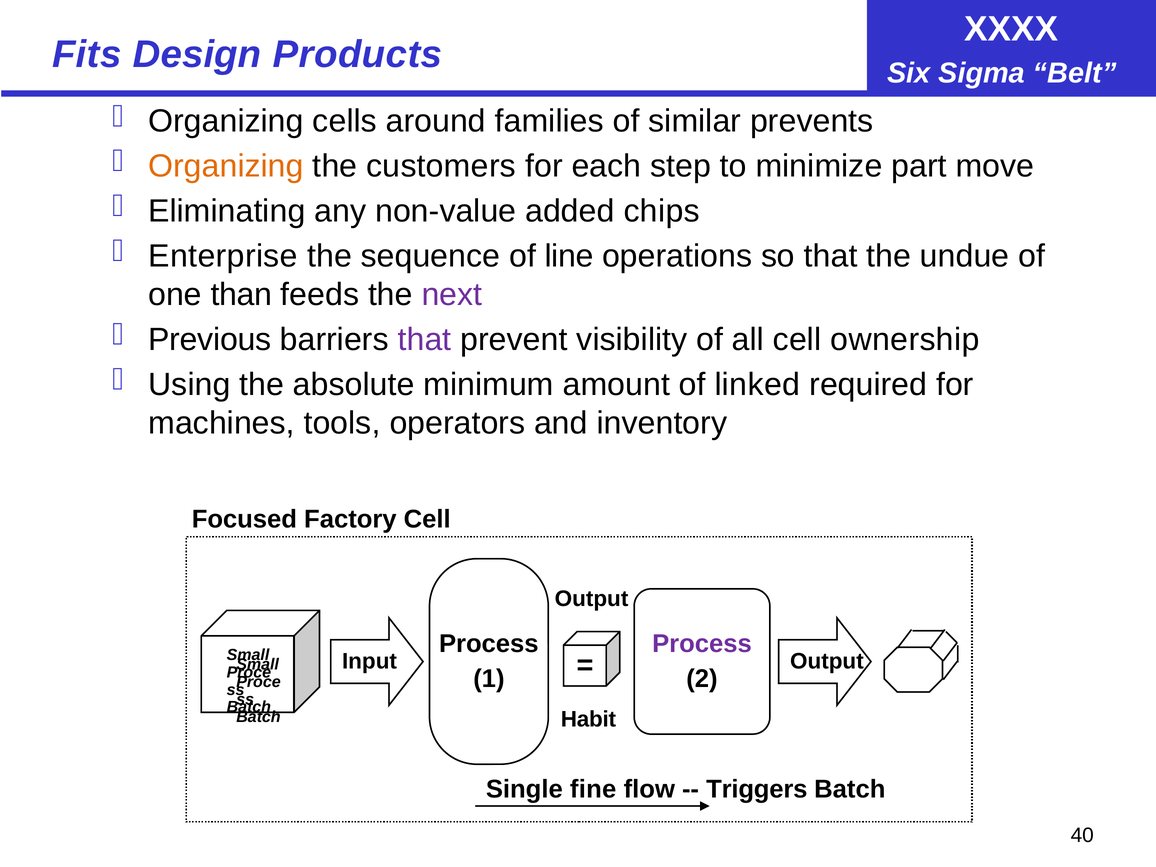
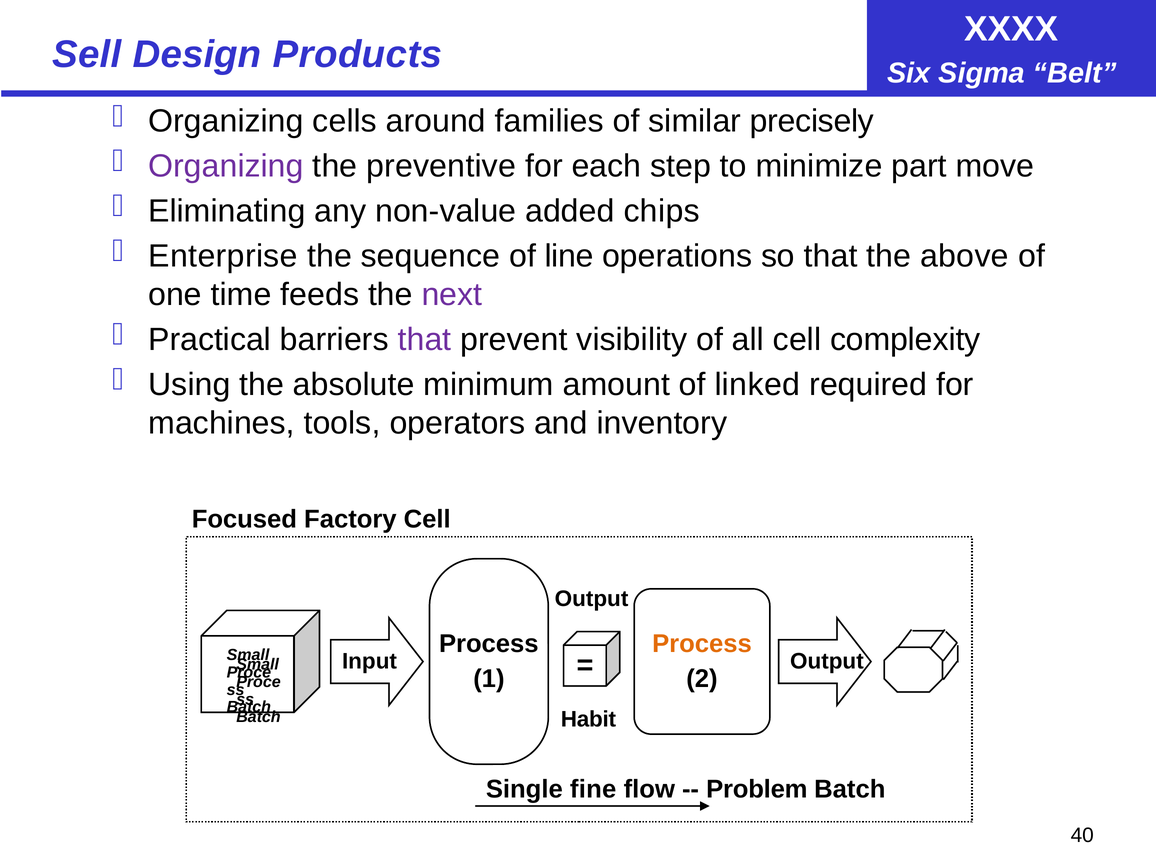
Fits: Fits -> Sell (87, 55)
prevents: prevents -> precisely (812, 121)
Organizing colour: orange -> purple (226, 166)
customers: customers -> preventive (441, 166)
undue: undue -> above (964, 256)
than: than -> time (241, 295)
Previous: Previous -> Practical (210, 340)
ownership: ownership -> complexity (905, 340)
Process colour: purple -> orange (702, 644)
Triggers: Triggers -> Problem (757, 789)
